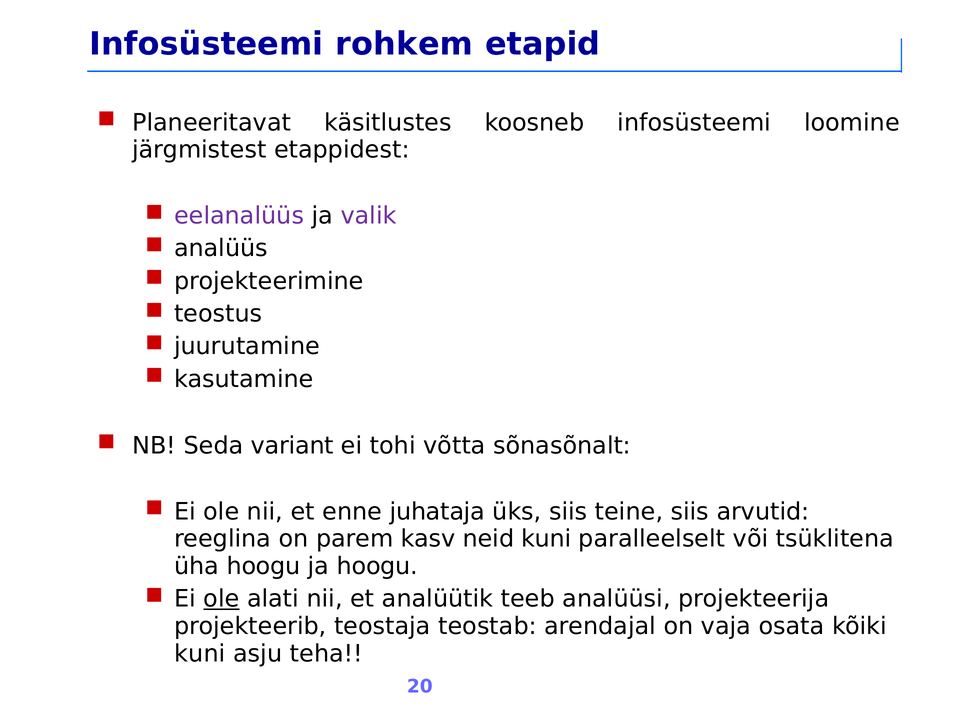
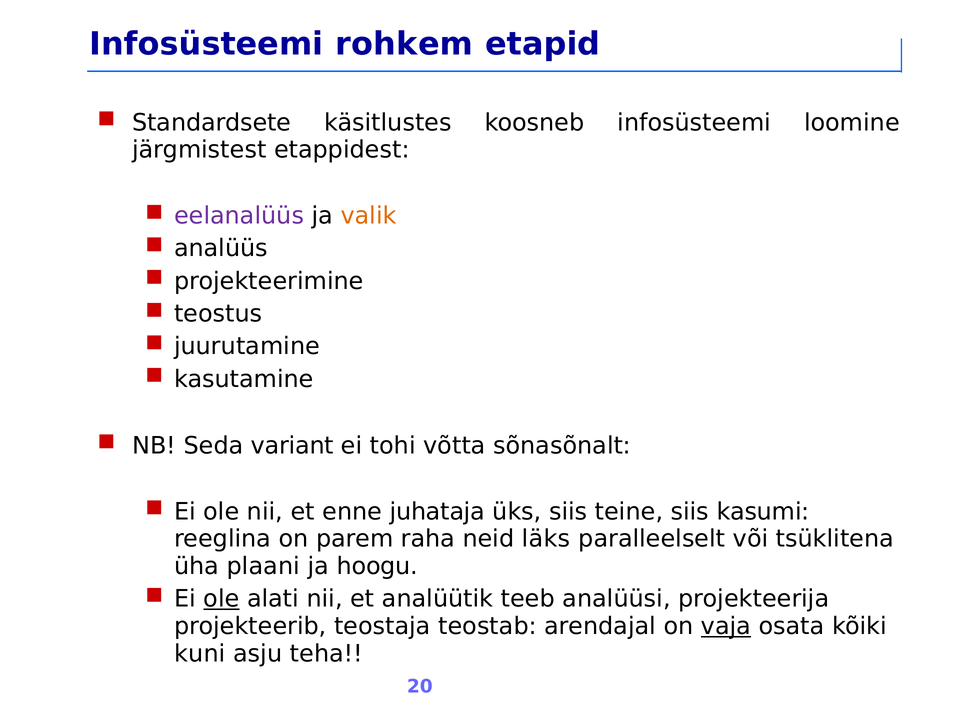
Planeeritavat: Planeeritavat -> Standardsete (212, 123)
valik colour: purple -> orange (369, 216)
arvutid: arvutid -> kasumi (763, 511)
kasv: kasv -> raha (428, 539)
neid kuni: kuni -> läks (546, 539)
üha hoogu: hoogu -> plaani (263, 566)
vaja underline: none -> present (726, 626)
